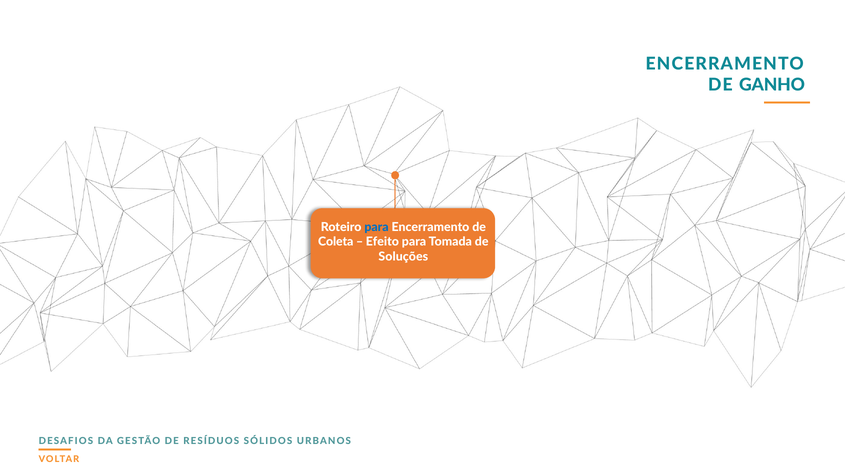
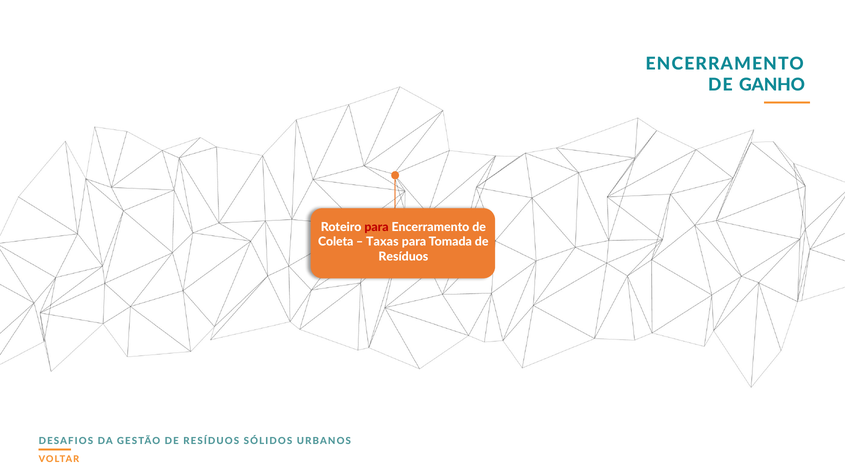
para colour: blue -> red (377, 227)
Efeito: Efeito -> Taxas (382, 242)
Soluções: Soluções -> Resíduos (403, 257)
